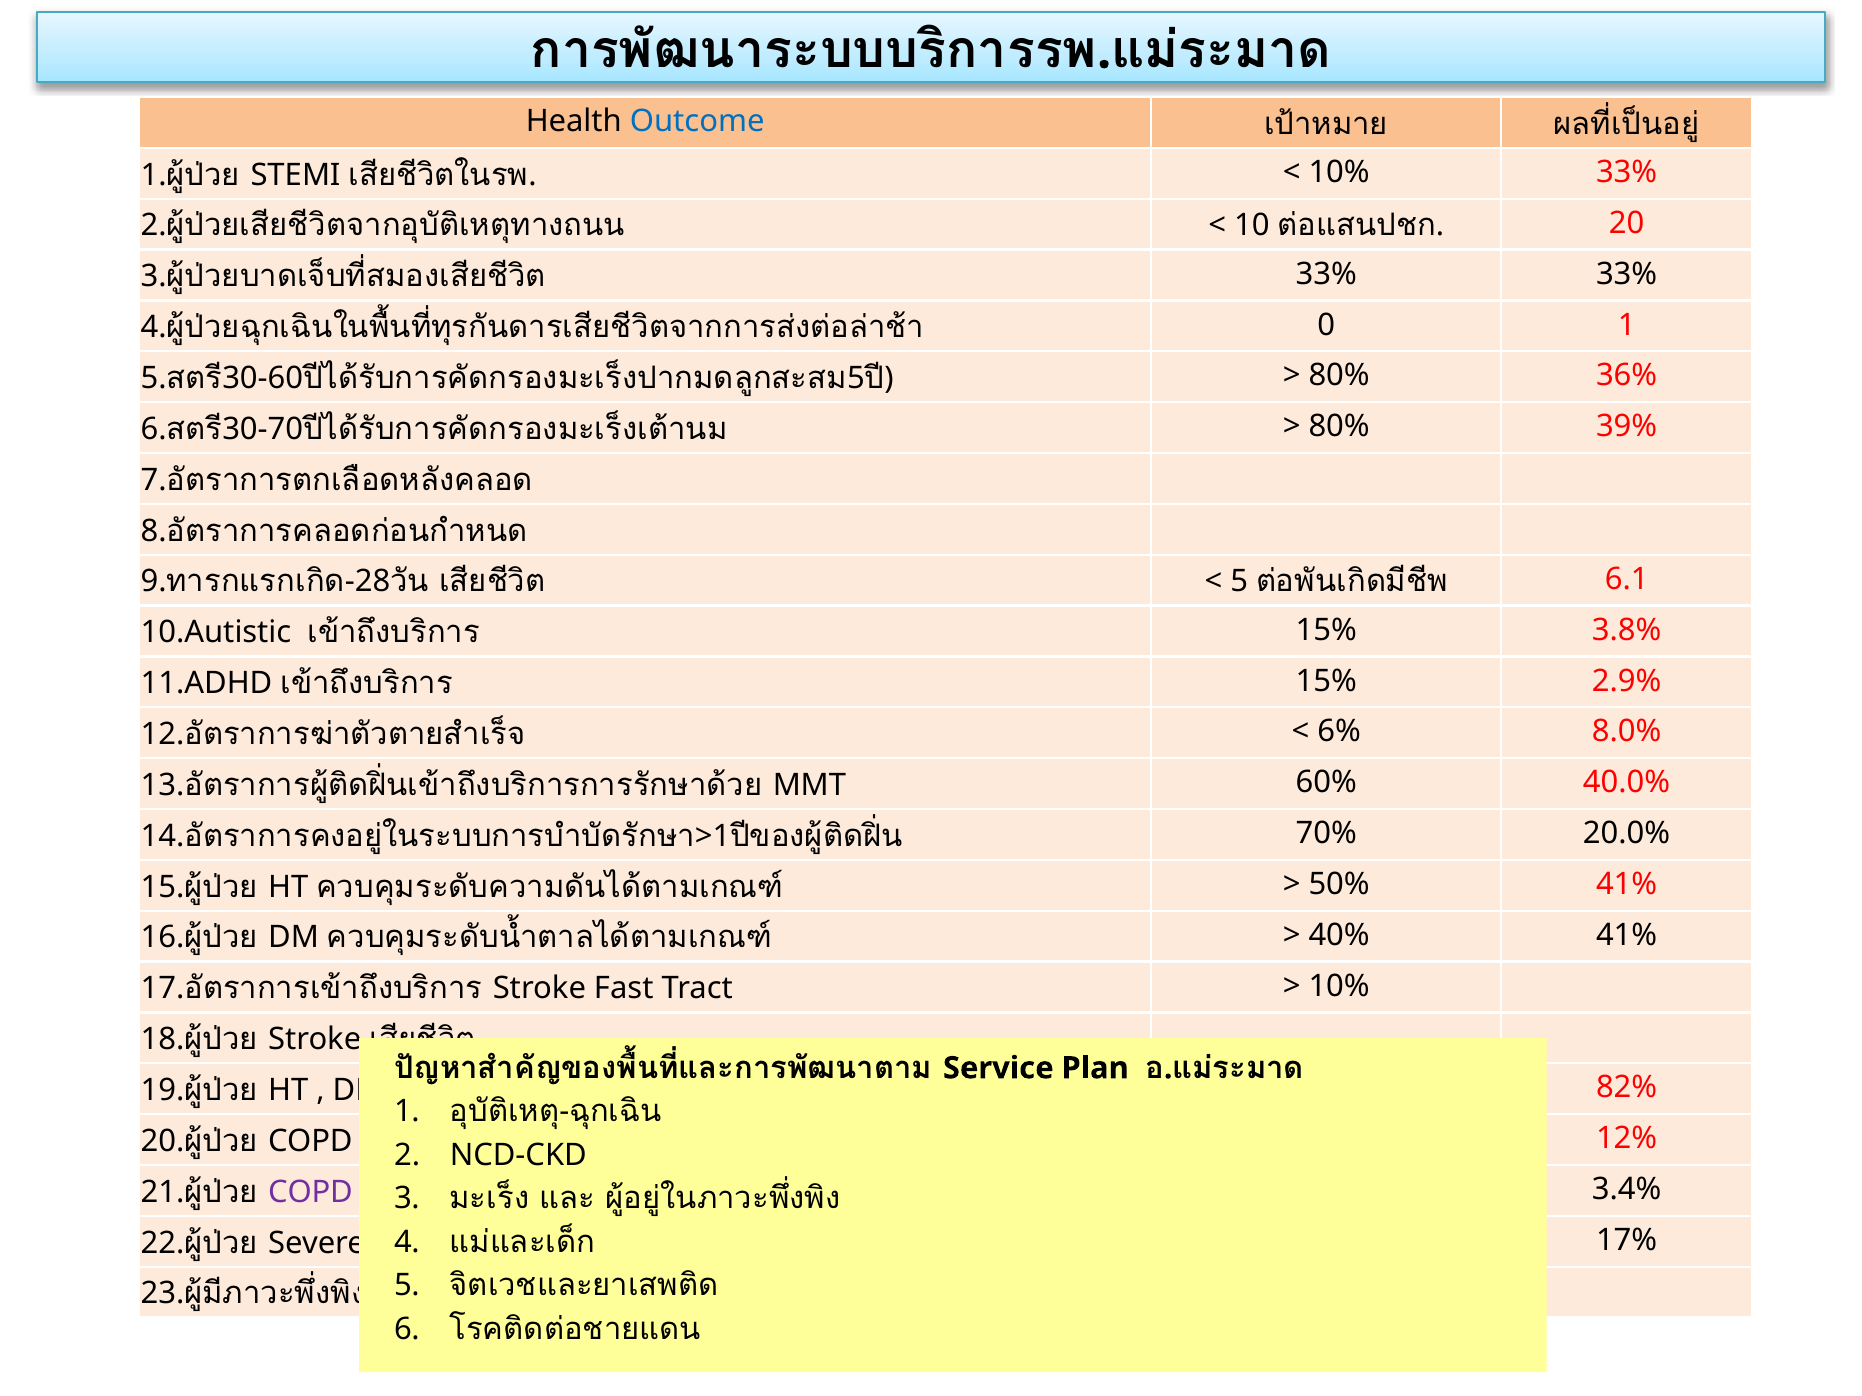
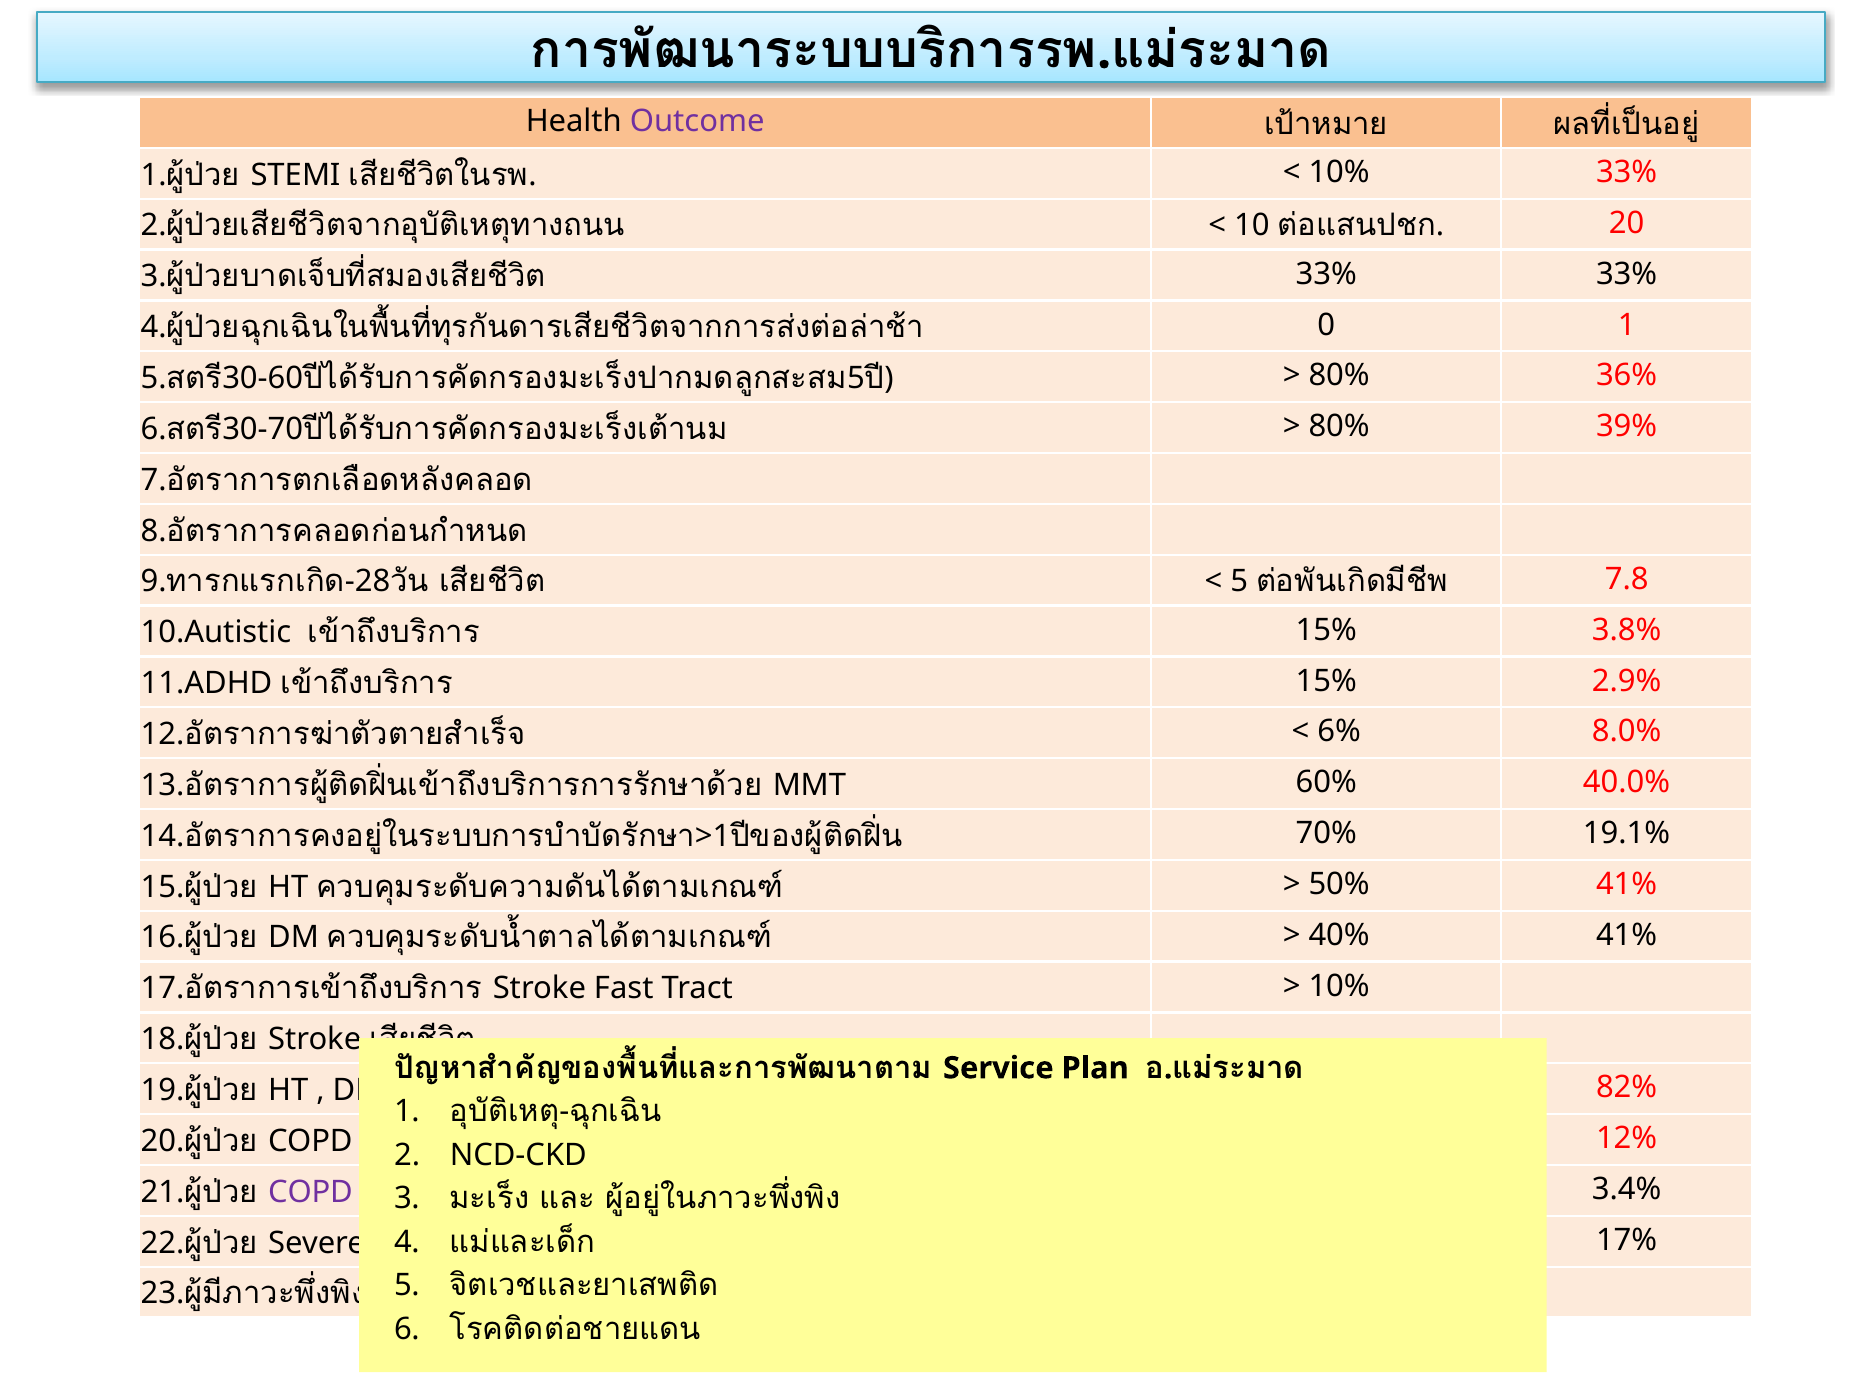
Outcome colour: blue -> purple (697, 122)
6.1: 6.1 -> 7.8 (1627, 579)
20.0%: 20.0% -> 19.1% (1627, 834)
